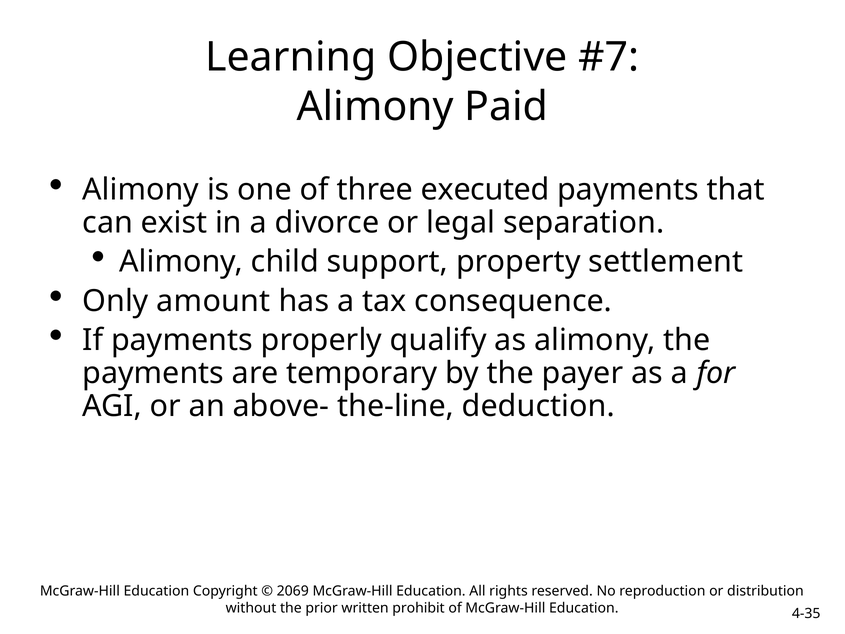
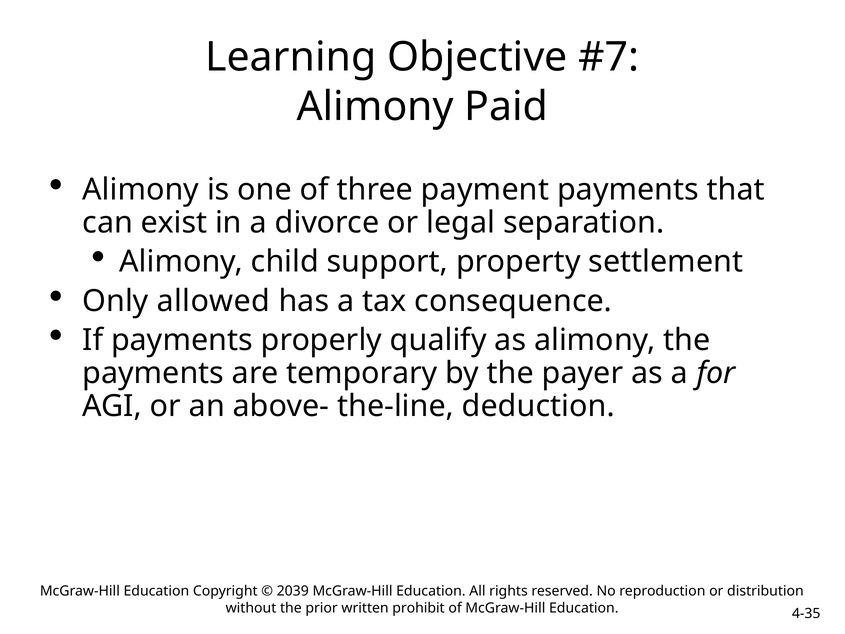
executed: executed -> payment (485, 190)
amount: amount -> allowed (213, 301)
2069: 2069 -> 2039 (293, 591)
